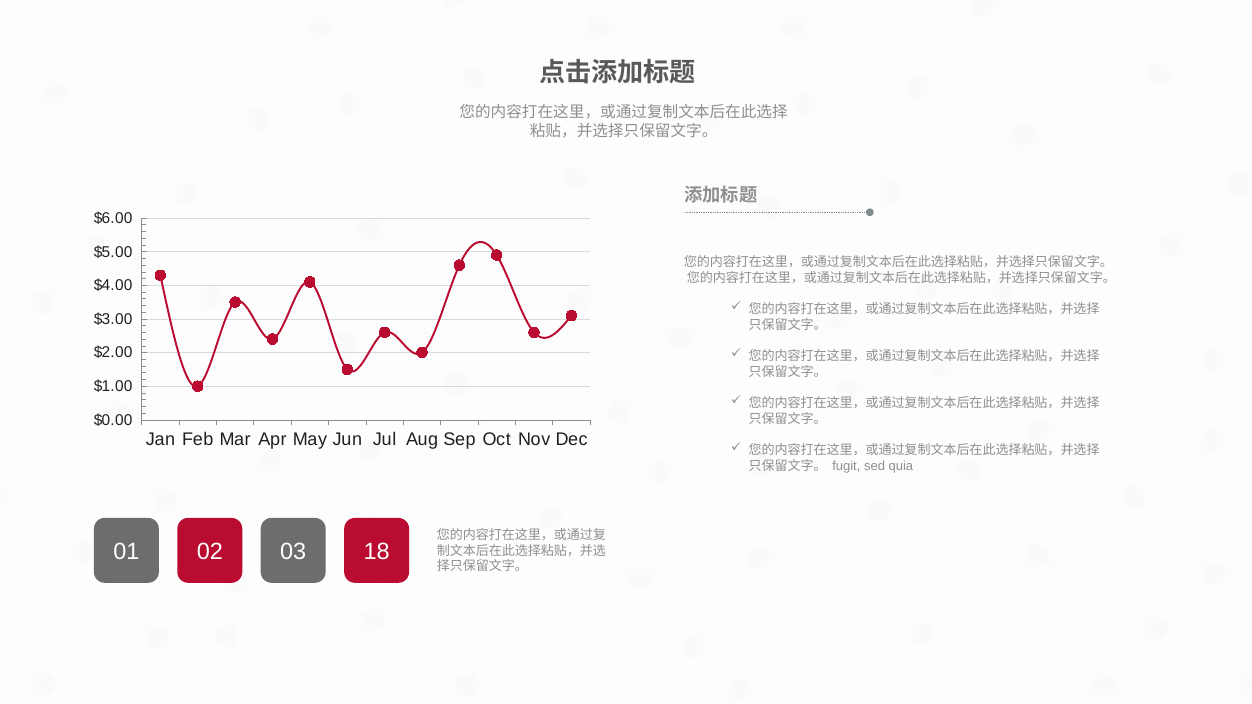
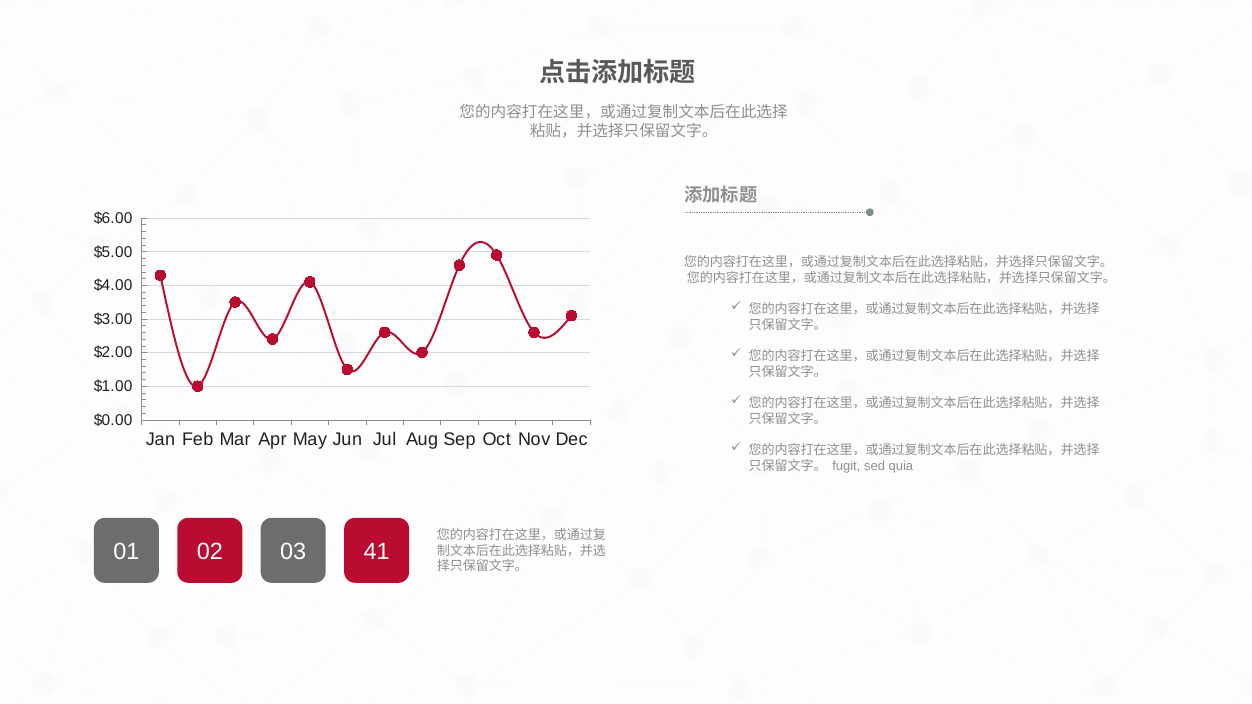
18: 18 -> 41 (377, 552)
